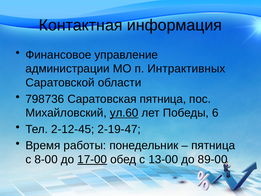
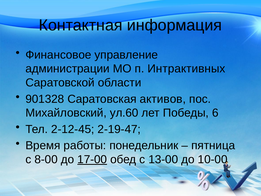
798736: 798736 -> 901328 (45, 99)
Саратовская пятница: пятница -> активов (163, 99)
ул.60 underline: present -> none (124, 113)
89-00: 89-00 -> 10-00 (213, 159)
